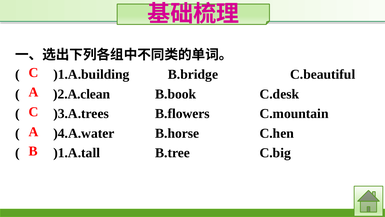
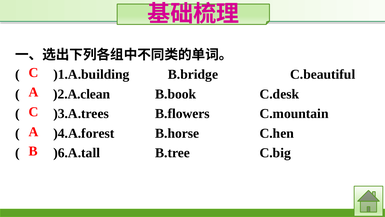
)4.A.water: )4.A.water -> )4.A.forest (84, 133)
)1.A.tall: )1.A.tall -> )6.A.tall (77, 153)
